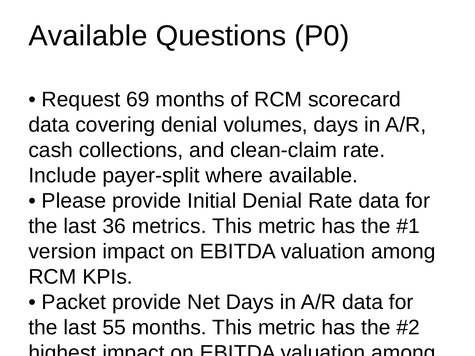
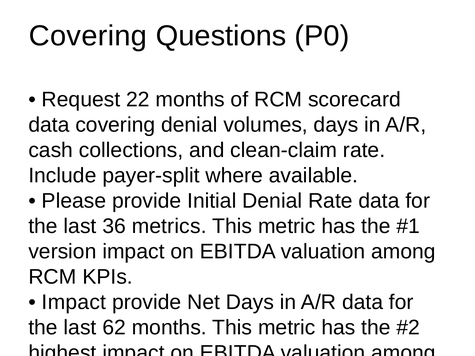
Available: Available -> Covering (88, 36)
69: 69 -> 22 (138, 100)
Packet: Packet -> Impact (74, 302)
55: 55 -> 62 (114, 328)
